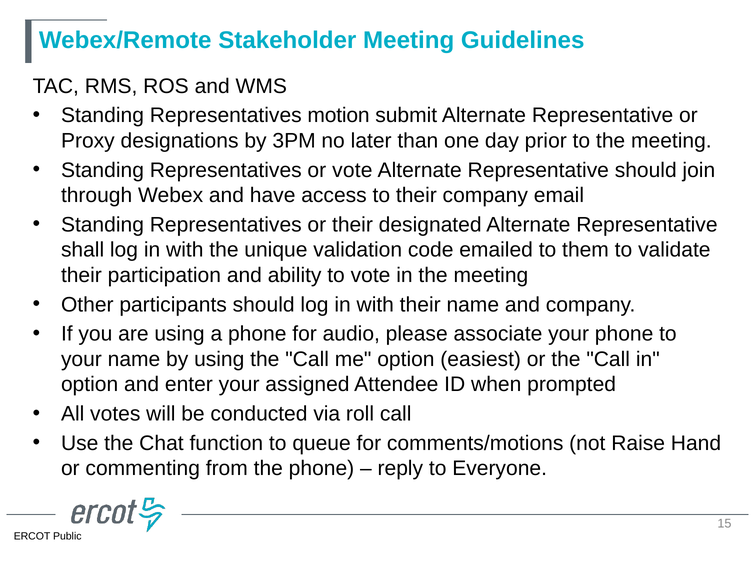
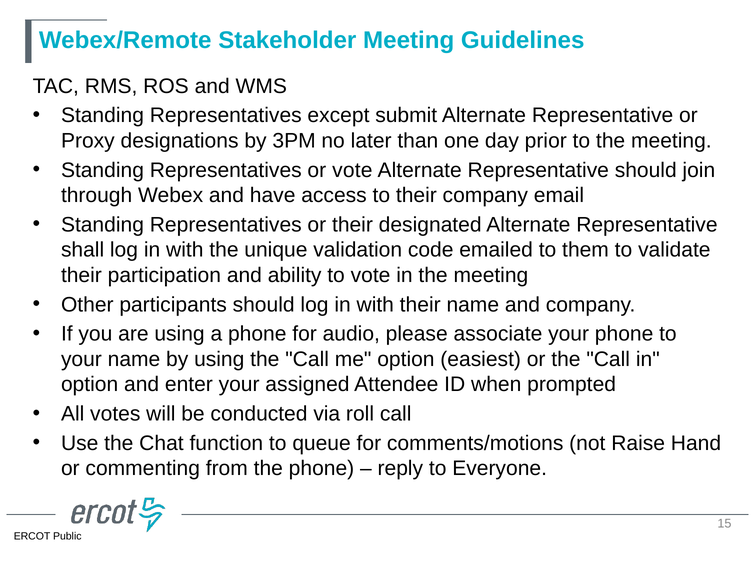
motion: motion -> except (338, 116)
